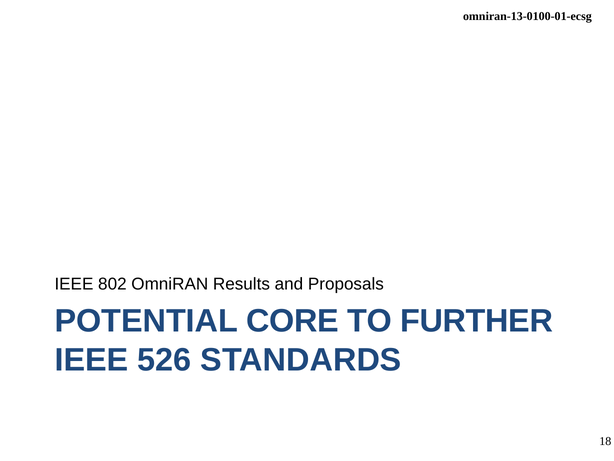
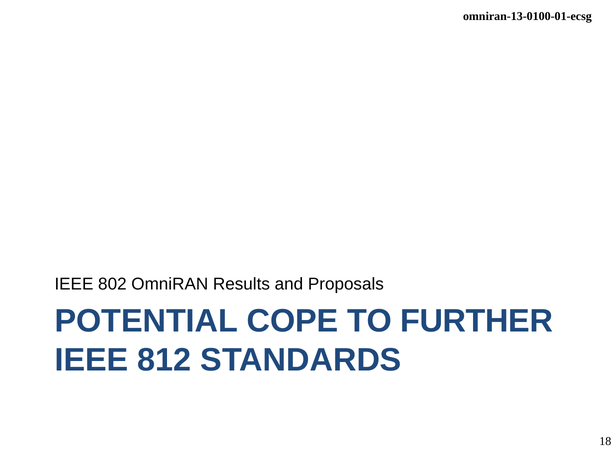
CORE: CORE -> COPE (293, 321)
526: 526 -> 812 (164, 360)
